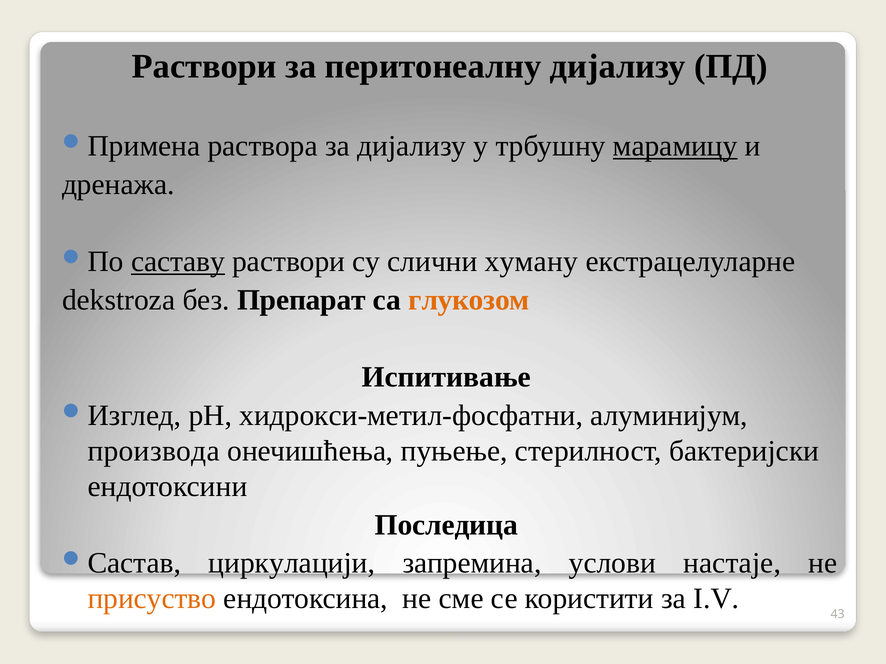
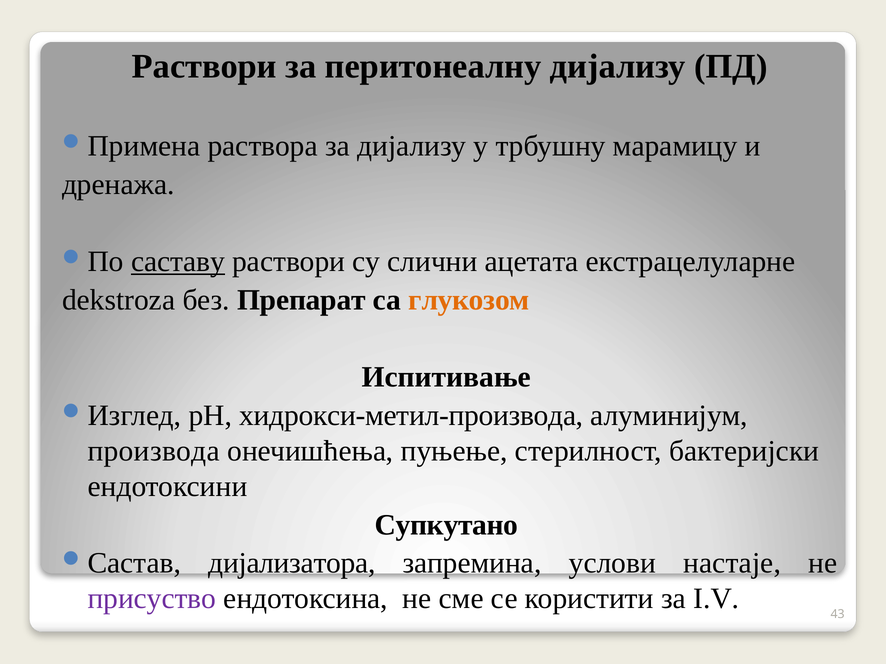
марамицу underline: present -> none (675, 146)
хуману: хуману -> ацетата (532, 262)
хидрокси-метил-фосфатни: хидрокси-метил-фосфатни -> хидрокси-метил-производа (411, 416)
Последица: Последица -> Супкутано (446, 525)
циркулацији: циркулацији -> дијализатора (292, 564)
присуство colour: orange -> purple (152, 599)
